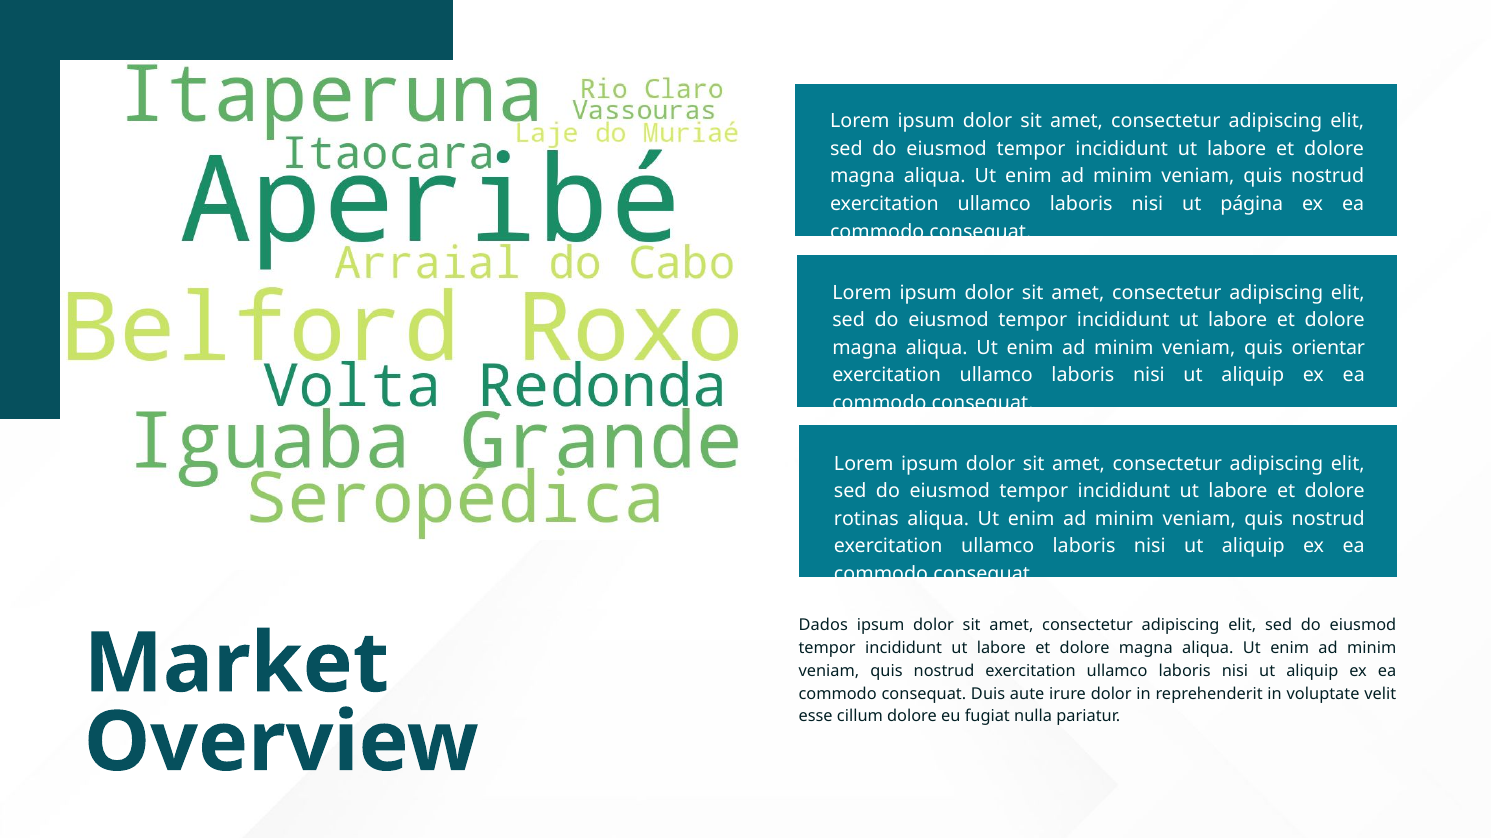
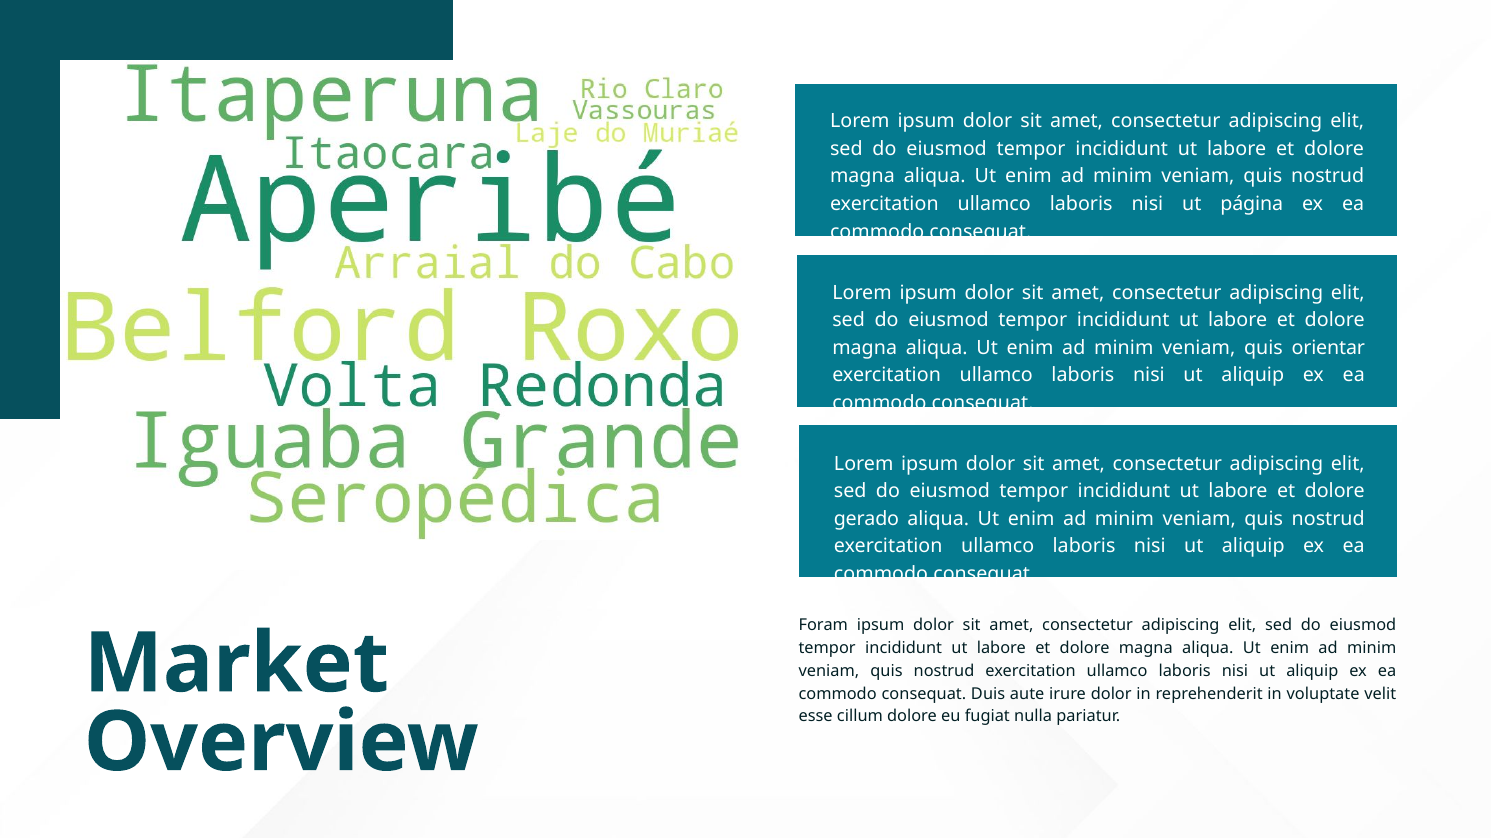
rotinas: rotinas -> gerado (866, 519)
Dados: Dados -> Foram (823, 625)
